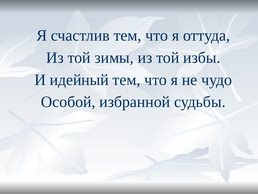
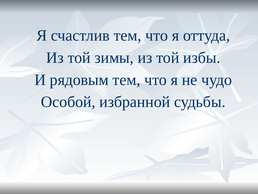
идейный: идейный -> рядовым (79, 80)
